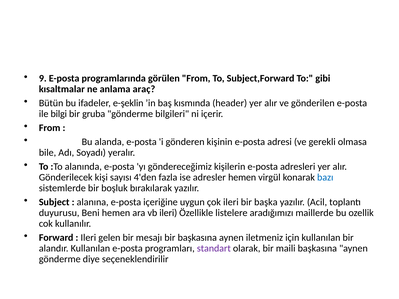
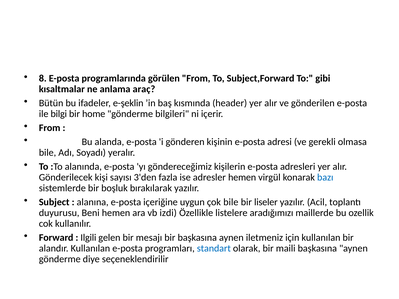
9: 9 -> 8 (43, 79)
gruba: gruba -> home (94, 114)
4'den: 4'den -> 3'den (145, 177)
çok ileri: ileri -> bile (231, 202)
başka: başka -> liseler (266, 202)
vb ileri: ileri -> izdi (168, 213)
Ileri: Ileri -> Ilgili (88, 238)
standart colour: purple -> blue (214, 249)
